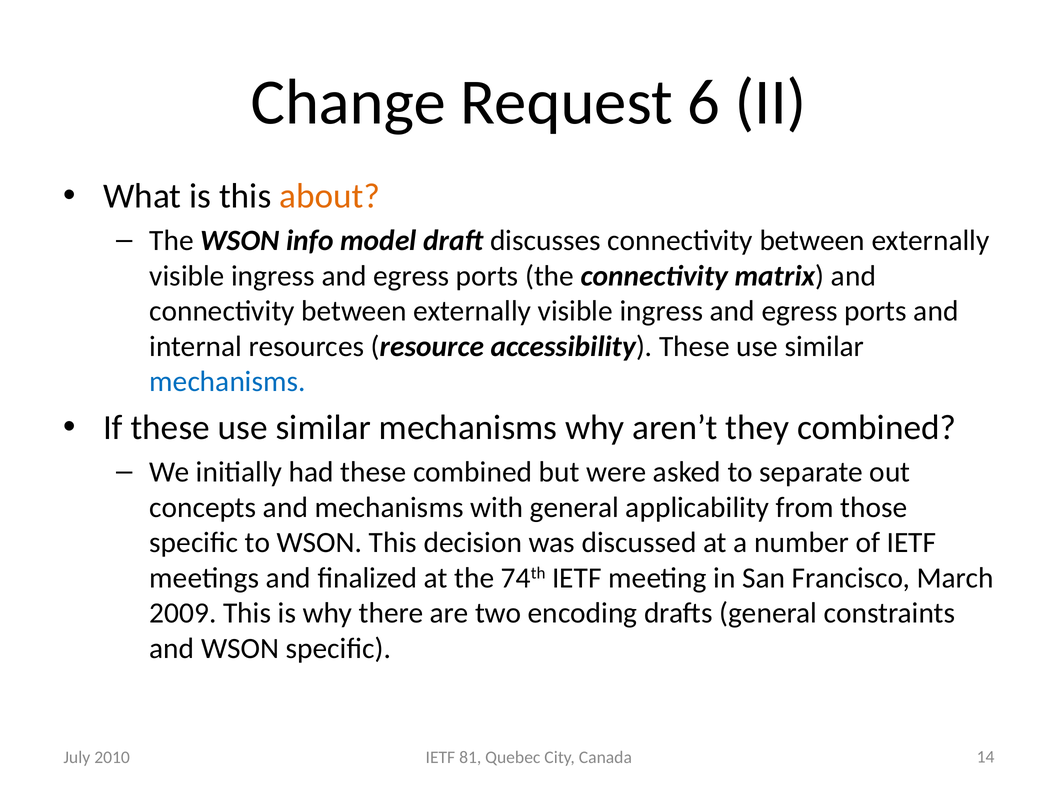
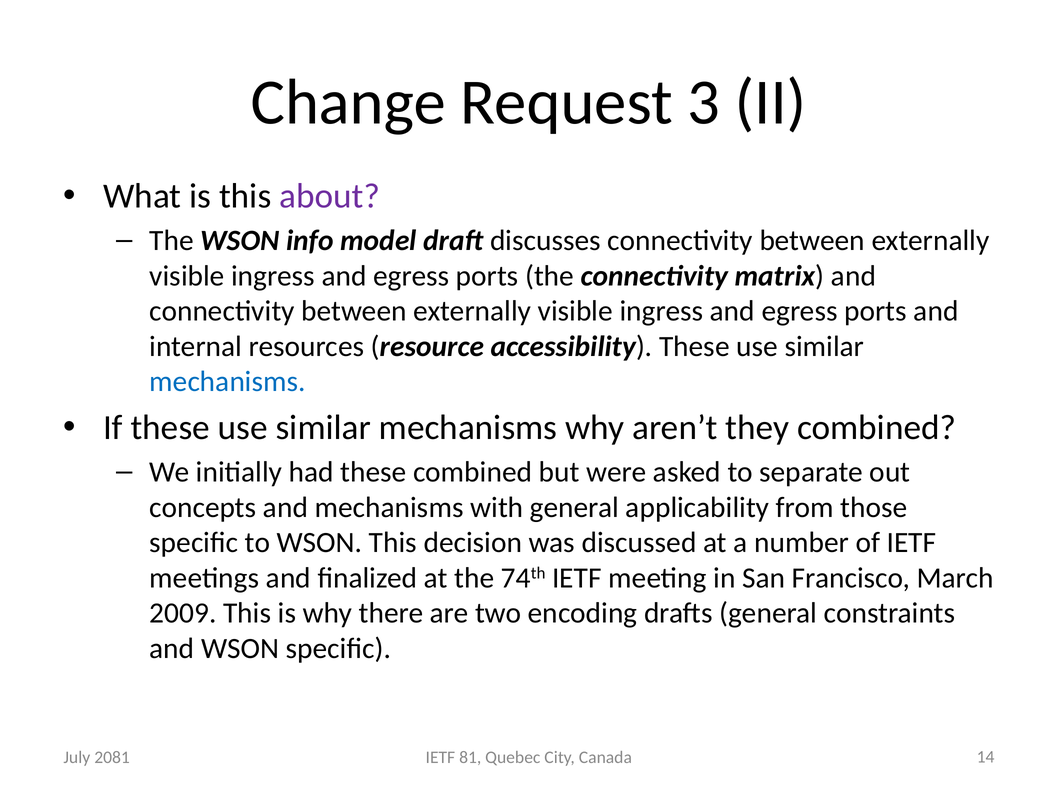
6: 6 -> 3 (704, 102)
about colour: orange -> purple (330, 196)
2010: 2010 -> 2081 (112, 758)
